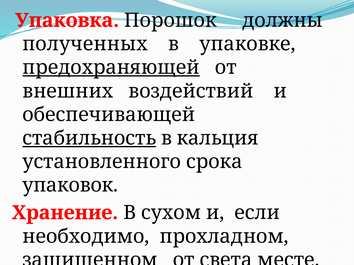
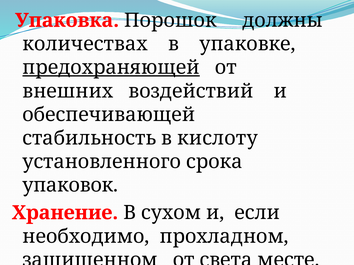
полученных: полученных -> количествах (85, 44)
стабильность underline: present -> none (89, 138)
кальция: кальция -> кислоту (217, 138)
